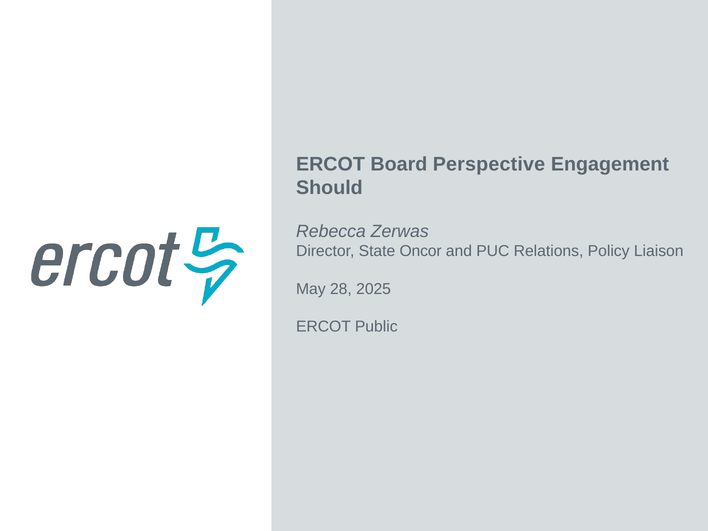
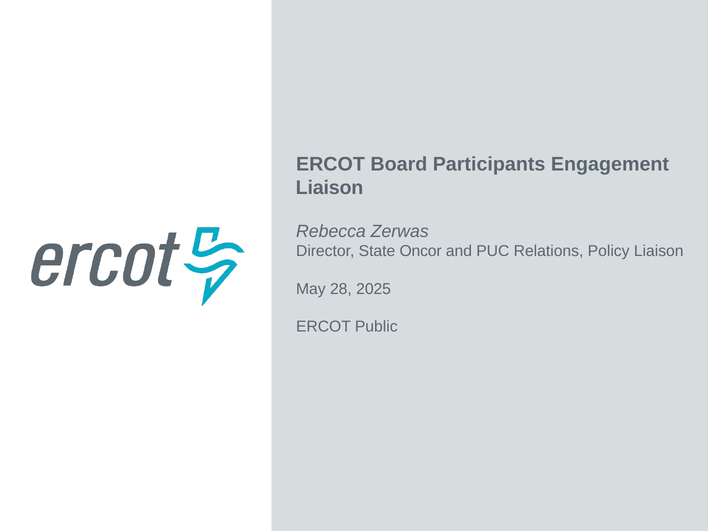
Perspective: Perspective -> Participants (489, 164)
Should: Should -> Liaison (330, 188)
